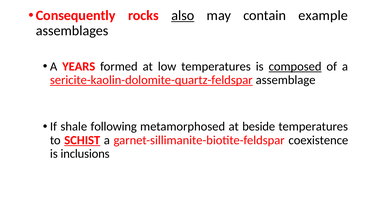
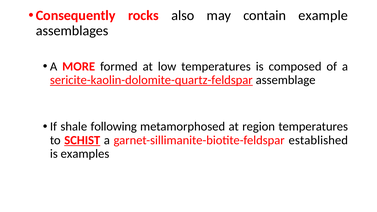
also underline: present -> none (183, 16)
YEARS: YEARS -> MORE (79, 66)
composed underline: present -> none (295, 66)
beside: beside -> region (259, 127)
coexistence: coexistence -> established (318, 140)
inclusions: inclusions -> examples (85, 154)
